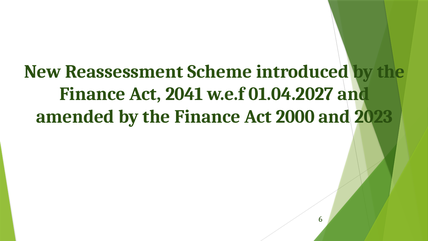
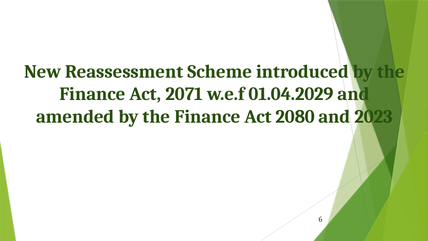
2041: 2041 -> 2071 (184, 94)
01.04.2027: 01.04.2027 -> 01.04.2029 (291, 94)
2000: 2000 -> 2080 (295, 116)
